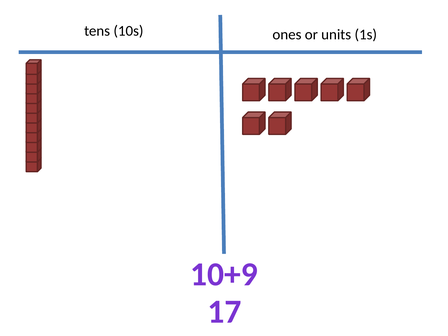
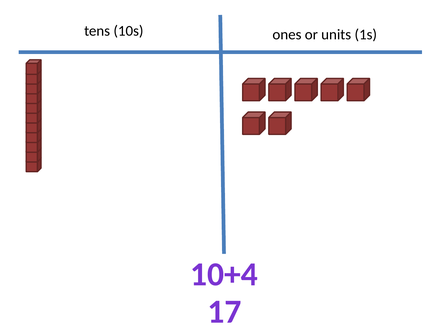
10+9: 10+9 -> 10+4 (224, 274)
